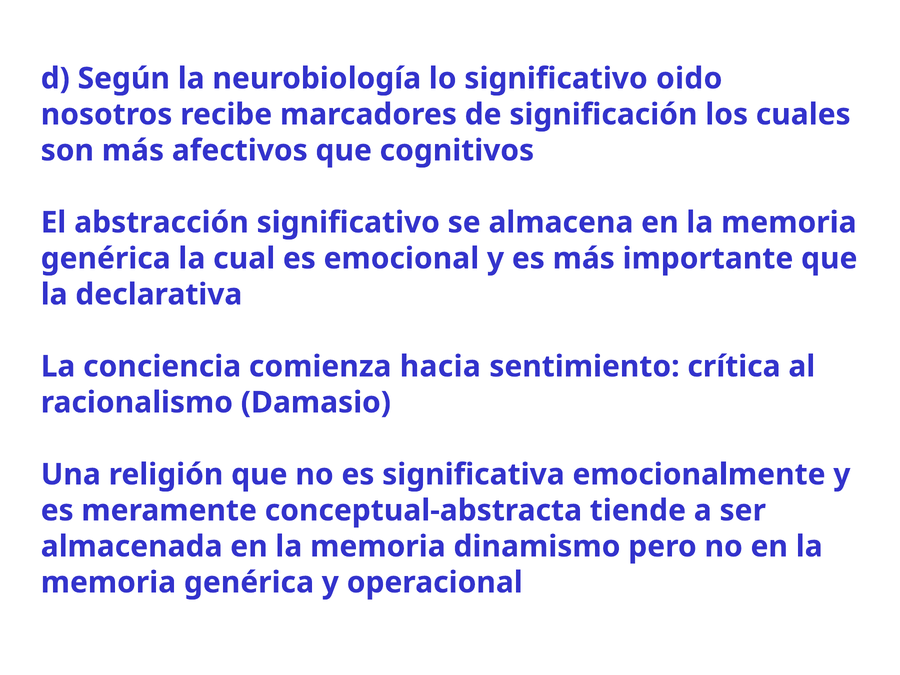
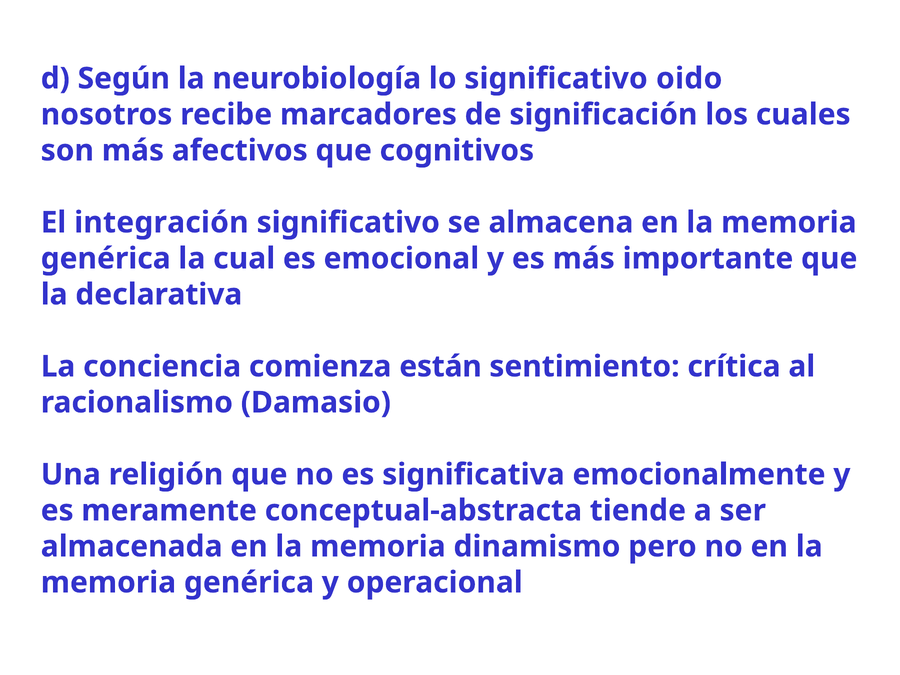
abstracción: abstracción -> integración (161, 223)
hacia: hacia -> están (441, 367)
